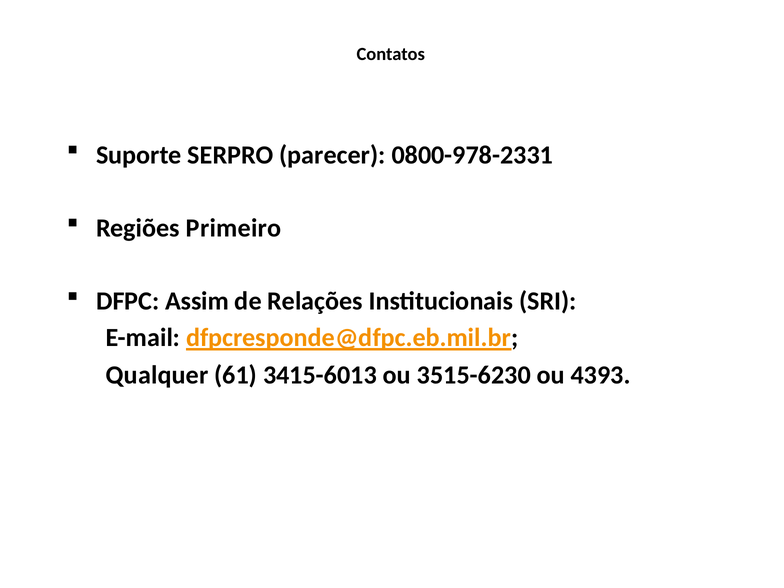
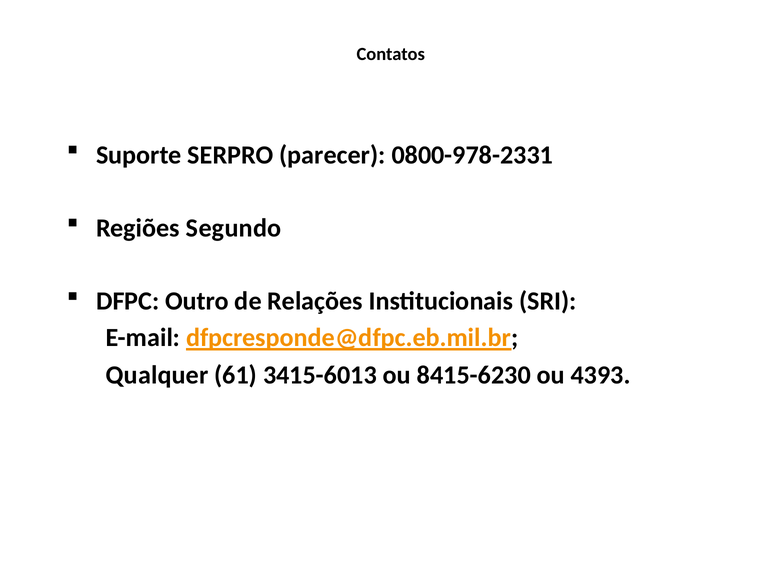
Primeiro: Primeiro -> Segundo (234, 228)
Assim: Assim -> Outro (197, 301)
3515-6230: 3515-6230 -> 8415-6230 (474, 375)
